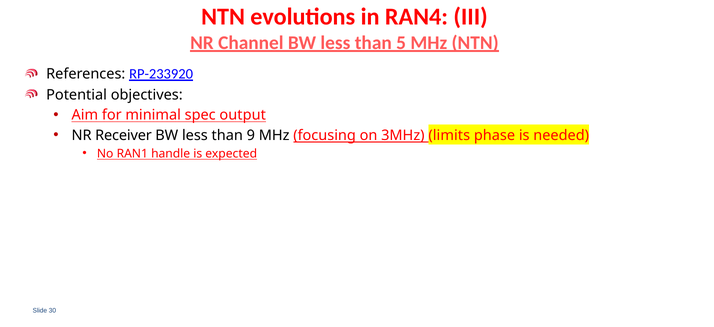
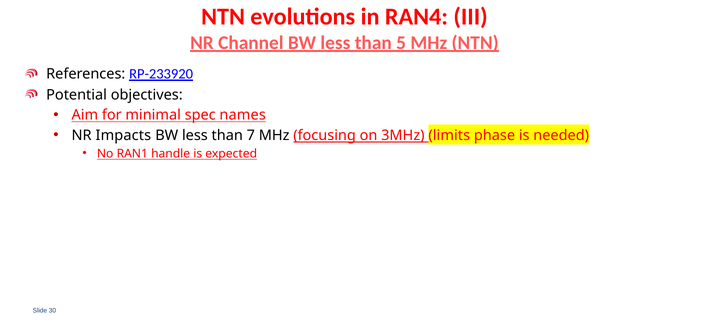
output: output -> names (243, 115)
Receiver: Receiver -> Impacts (123, 135)
9: 9 -> 7 (251, 135)
